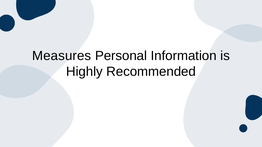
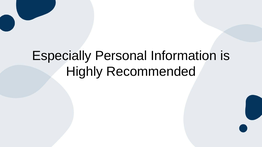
Measures: Measures -> Especially (62, 56)
